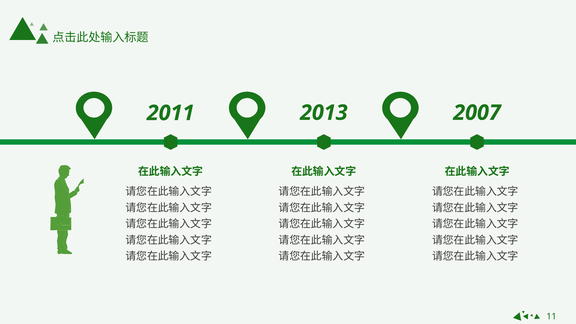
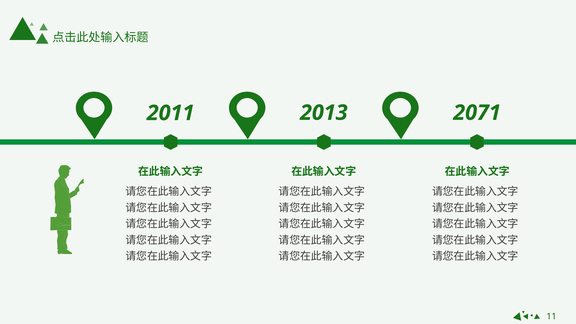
2007: 2007 -> 2071 (477, 113)
